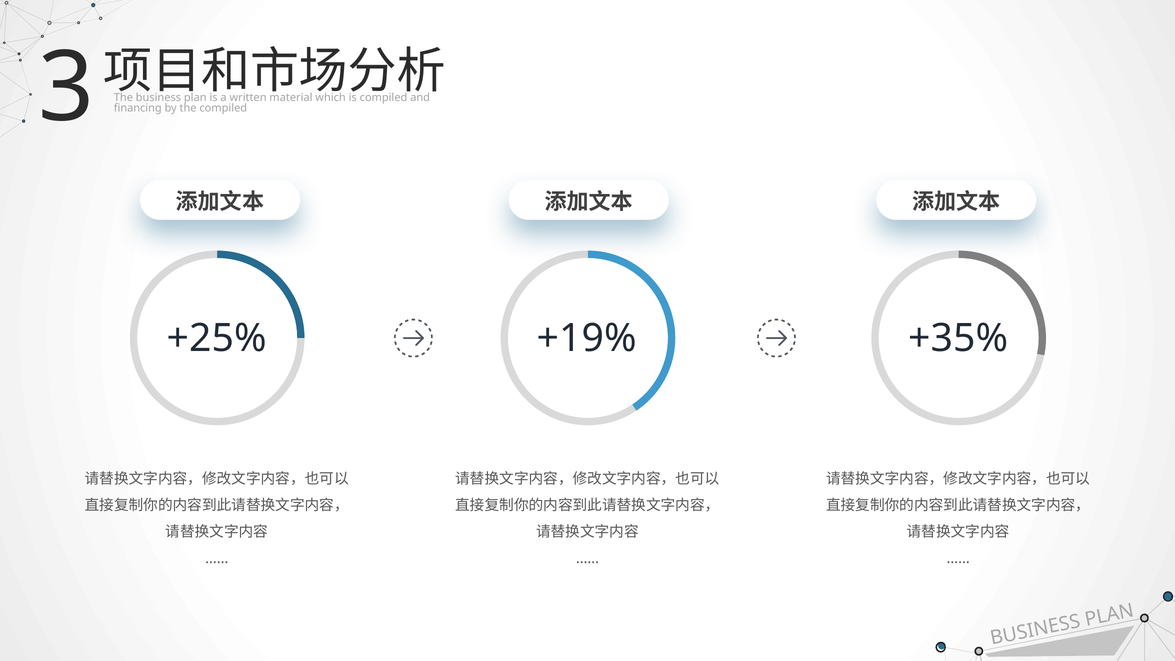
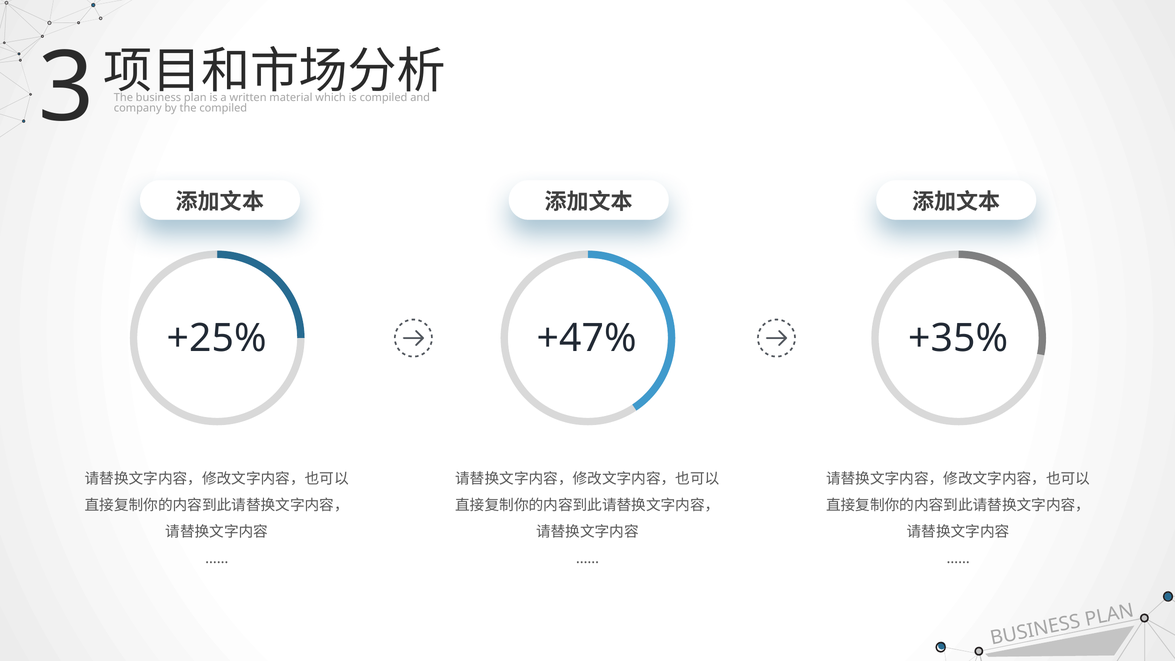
financing: financing -> company (138, 108)
+19%: +19% -> +47% (587, 338)
